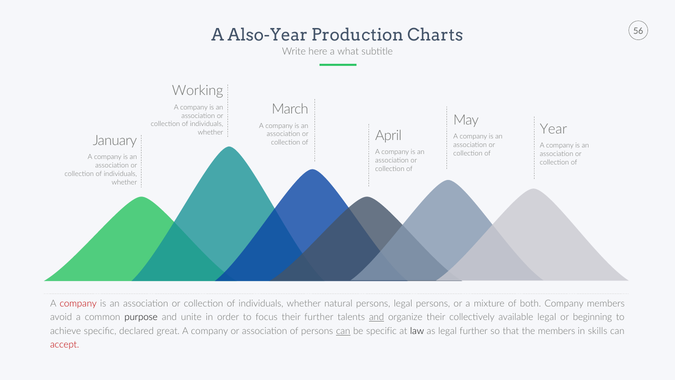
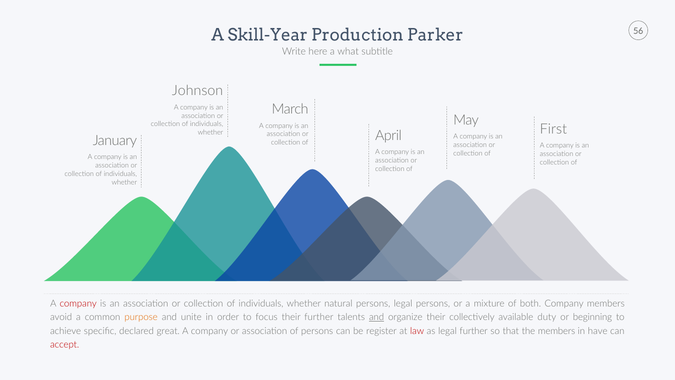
Also-Year: Also-Year -> Skill-Year (268, 35)
Charts: Charts -> Parker (435, 35)
Working: Working -> Johnson (198, 91)
Year: Year -> First (553, 129)
purpose colour: black -> orange (141, 317)
available legal: legal -> duty (547, 317)
can underline: present -> none (343, 331)
be specific: specific -> register (381, 331)
law colour: black -> red (417, 331)
skills: skills -> have (598, 331)
